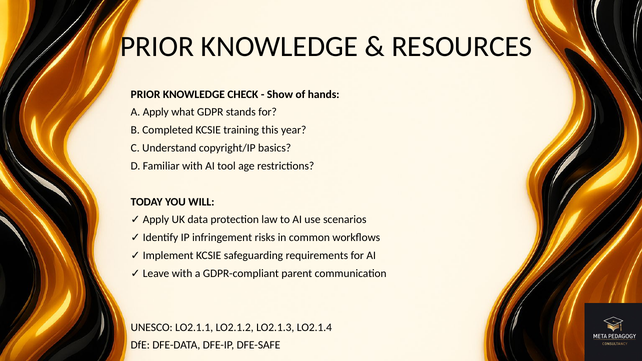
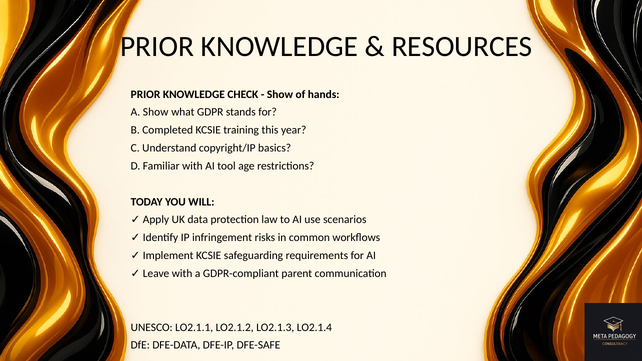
A Apply: Apply -> Show (156, 112)
